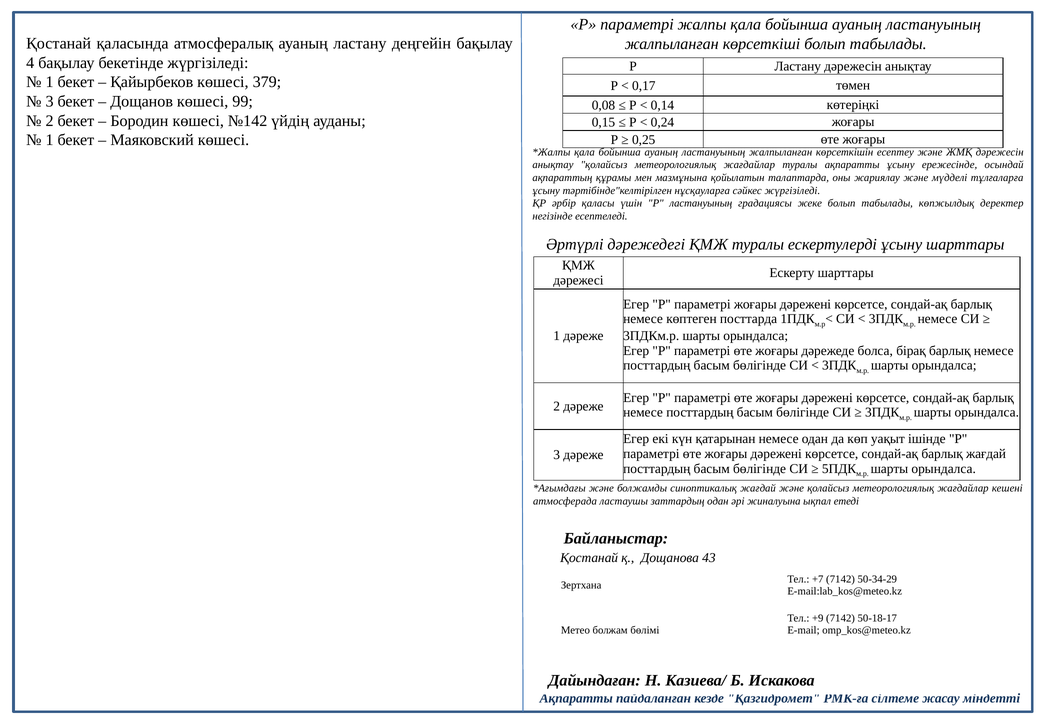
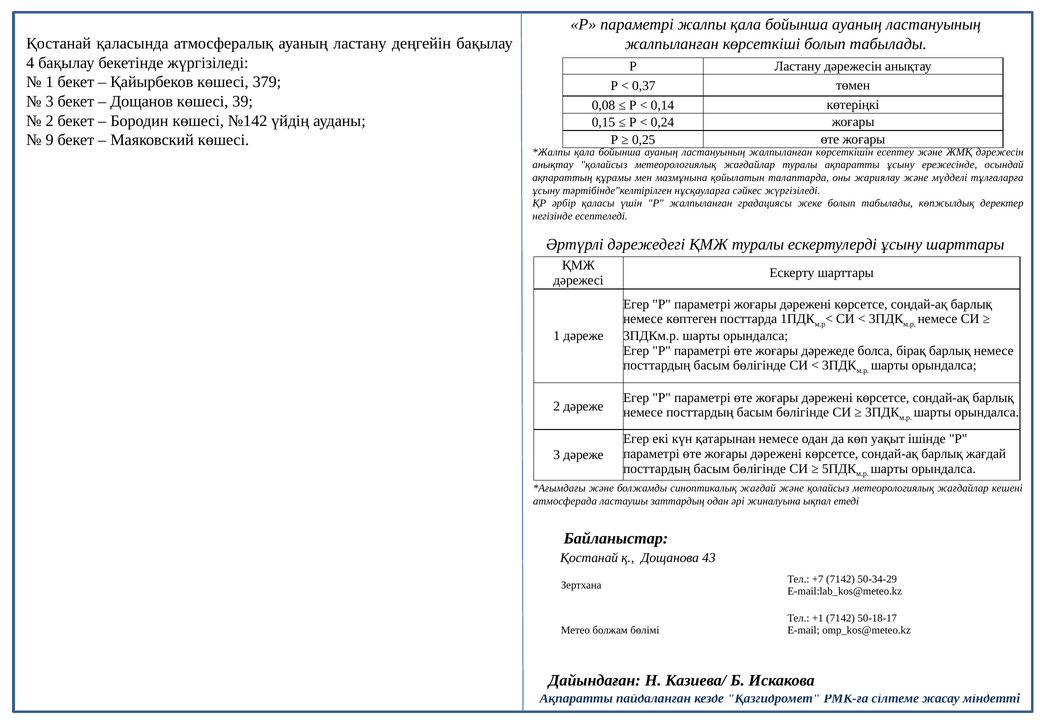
0,17: 0,17 -> 0,37 (644, 86)
99: 99 -> 39 (243, 101)
1: 1 -> 9 (50, 140)
Р ластануының: ластануының -> жалпыланған (701, 203)
+9: +9 -> +1 (818, 618)
